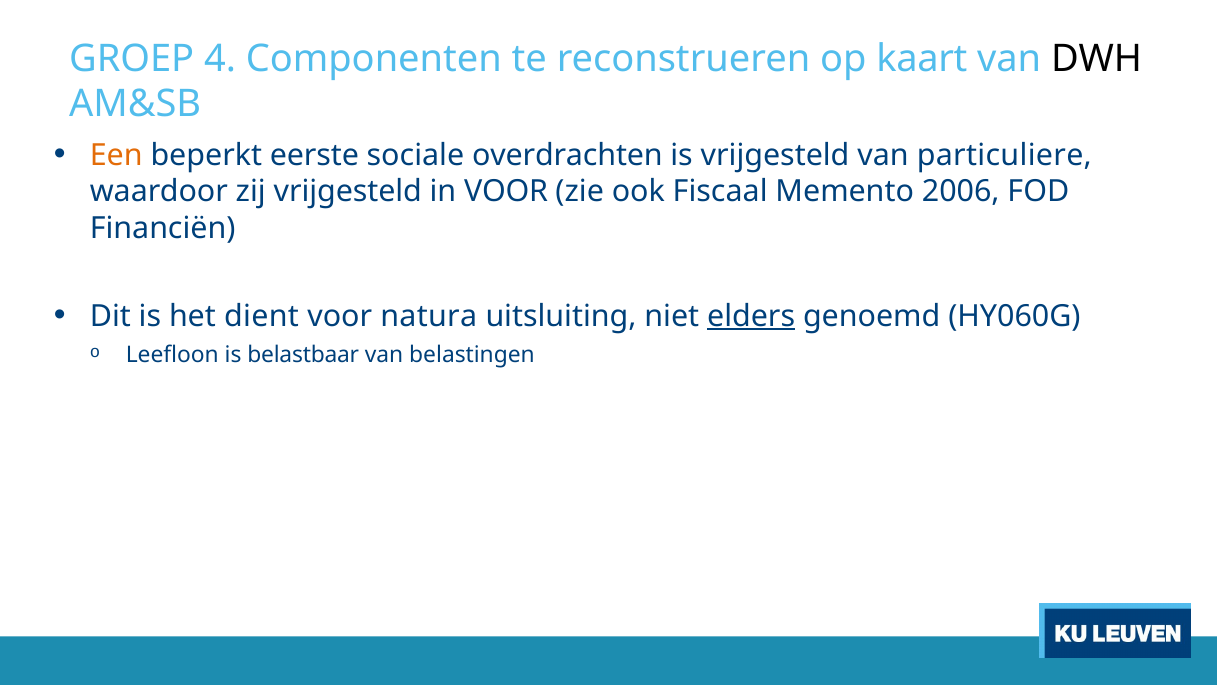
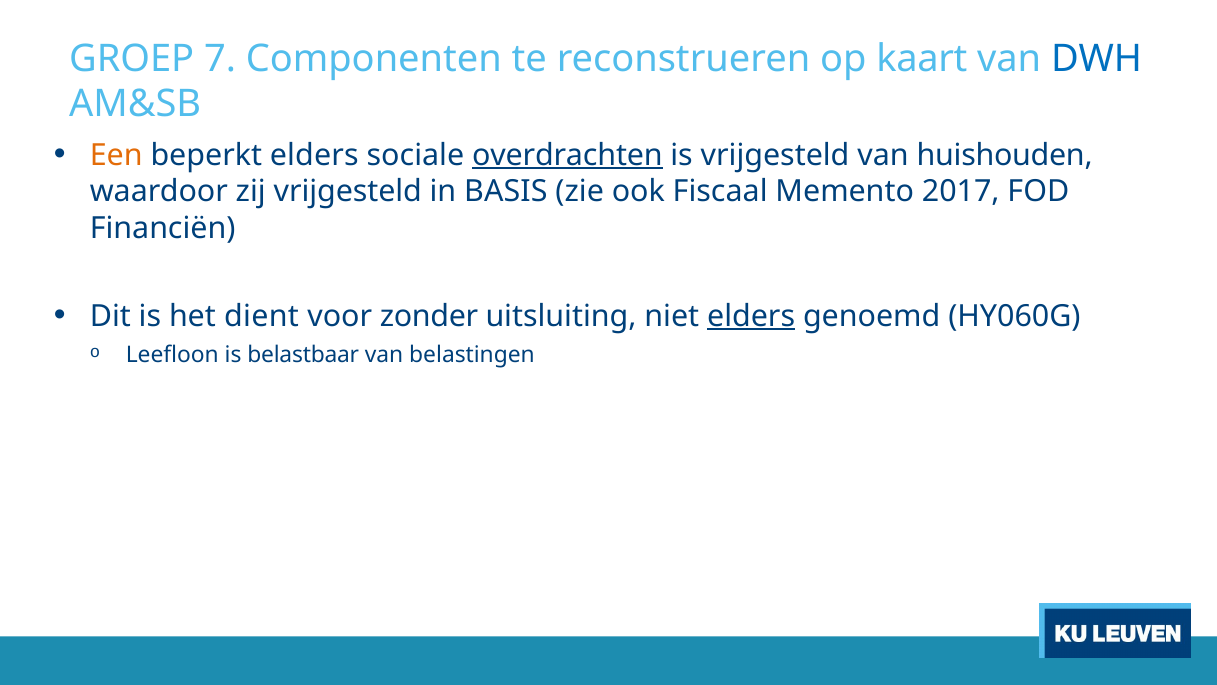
4: 4 -> 7 (220, 59)
DWH colour: black -> blue (1097, 59)
beperkt eerste: eerste -> elders (314, 155)
overdrachten underline: none -> present (567, 155)
particuliere: particuliere -> huishouden (1005, 155)
in VOOR: VOOR -> BASIS (506, 192)
2006: 2006 -> 2017 (961, 192)
natura: natura -> zonder (429, 316)
